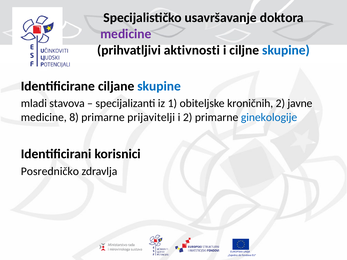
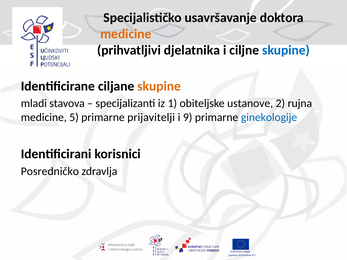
medicine colour: purple -> orange (126, 34)
aktivnosti: aktivnosti -> djelatnika (192, 50)
skupine colour: blue -> orange (159, 86)
kroničnih: kroničnih -> ustanove (250, 103)
javne: javne -> rujna (300, 103)
8: 8 -> 5 (74, 117)
i 2: 2 -> 9 (188, 117)
